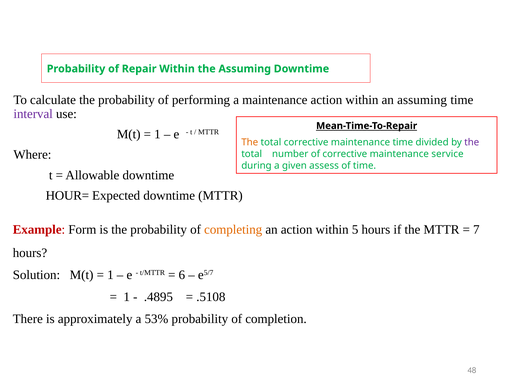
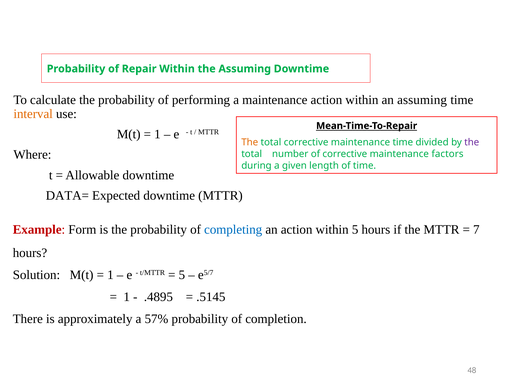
interval colour: purple -> orange (33, 114)
service: service -> factors (448, 154)
assess: assess -> length (324, 165)
HOUR=: HOUR= -> DATA= (67, 195)
completing colour: orange -> blue (233, 229)
6: 6 -> 5 (182, 275)
.5108: .5108 -> .5145 (211, 297)
53%: 53% -> 57% (156, 319)
